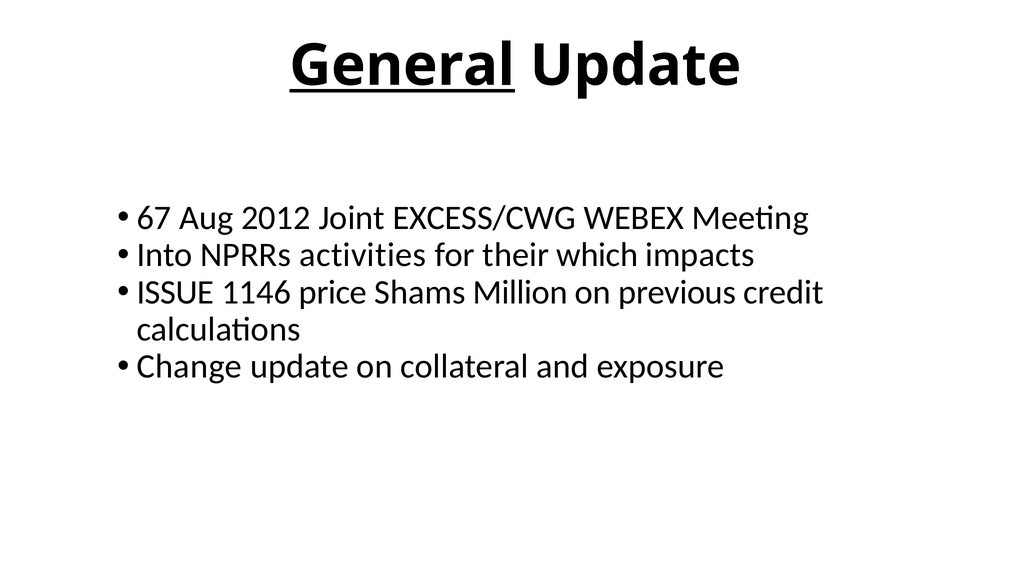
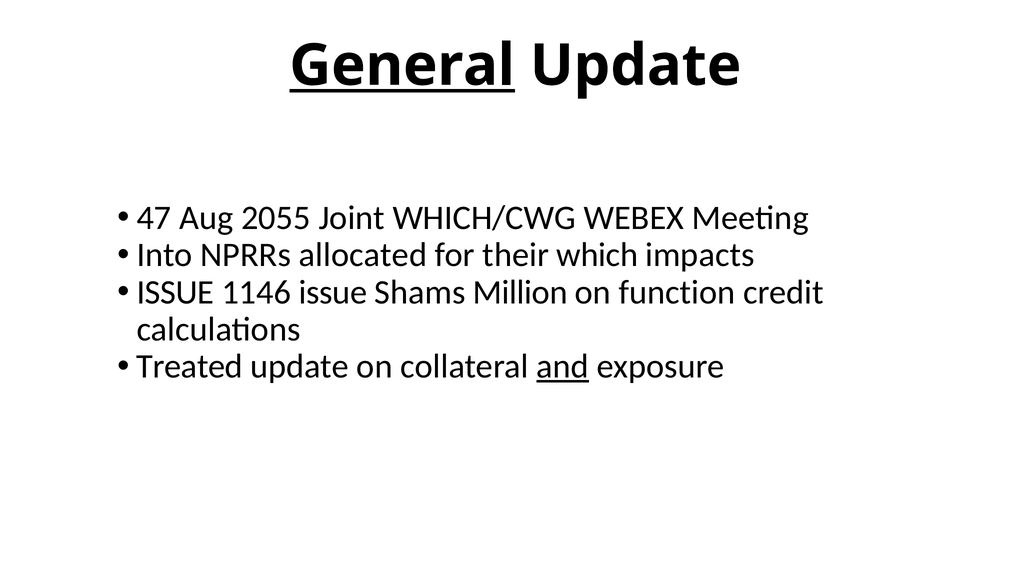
67: 67 -> 47 (154, 218)
2012: 2012 -> 2055 (276, 218)
EXCESS/CWG: EXCESS/CWG -> WHICH/CWG (484, 218)
activities: activities -> allocated (363, 255)
1146 price: price -> issue (333, 292)
previous: previous -> function (677, 292)
Change: Change -> Treated (190, 366)
and underline: none -> present (563, 366)
